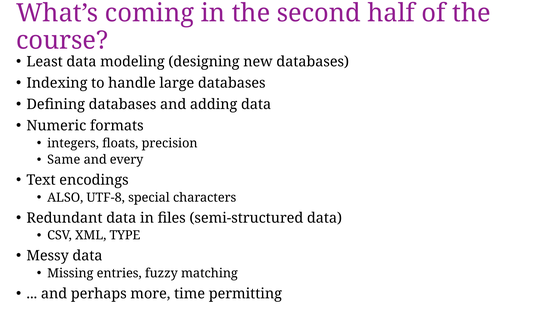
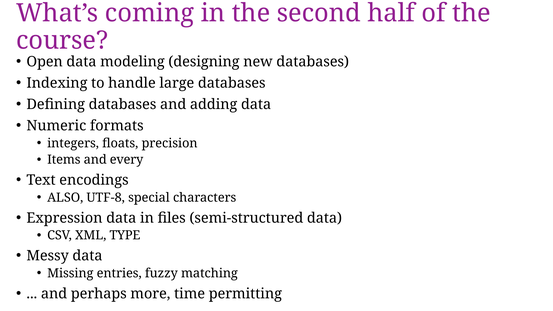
Least: Least -> Open (45, 62)
Same: Same -> Items (64, 160)
Redundant: Redundant -> Expression (64, 218)
